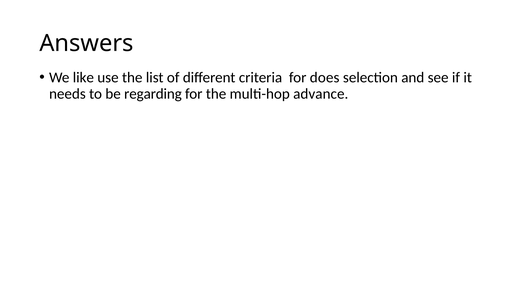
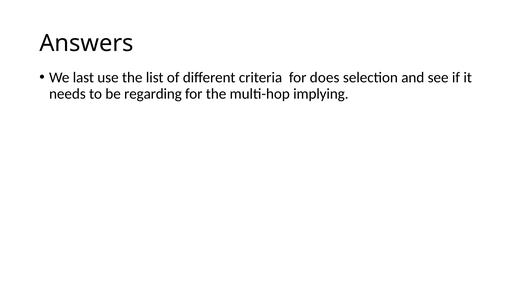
like: like -> last (83, 78)
advance: advance -> implying (321, 94)
